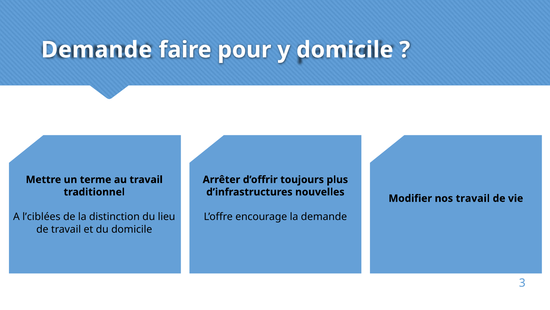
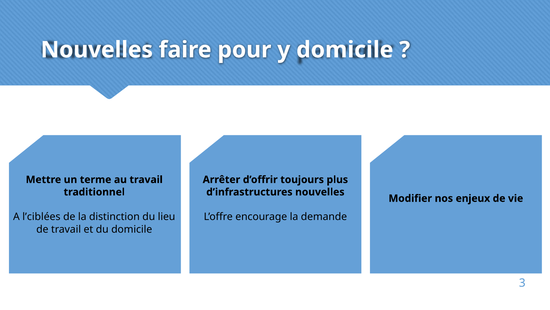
Demande: Demande -> Nouvelles (97, 50)
nos travail: travail -> enjeux (473, 198)
